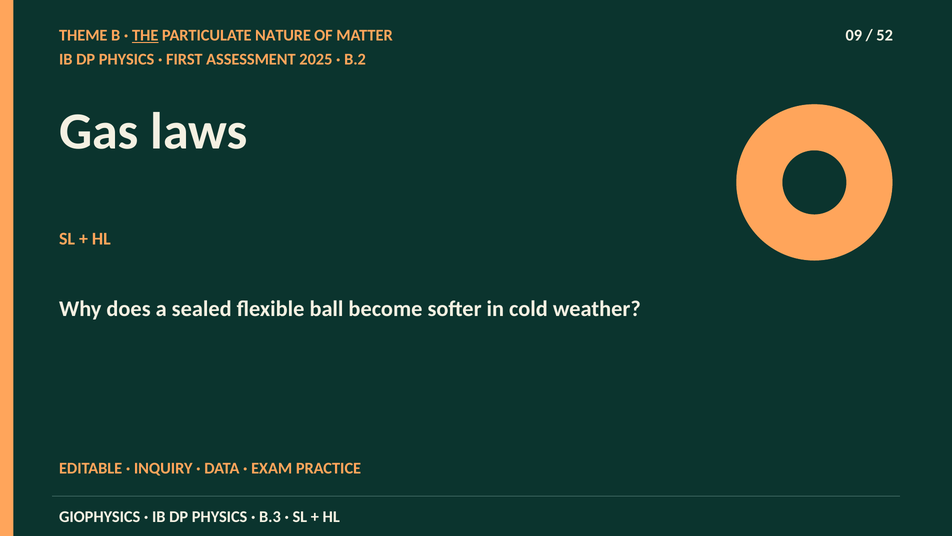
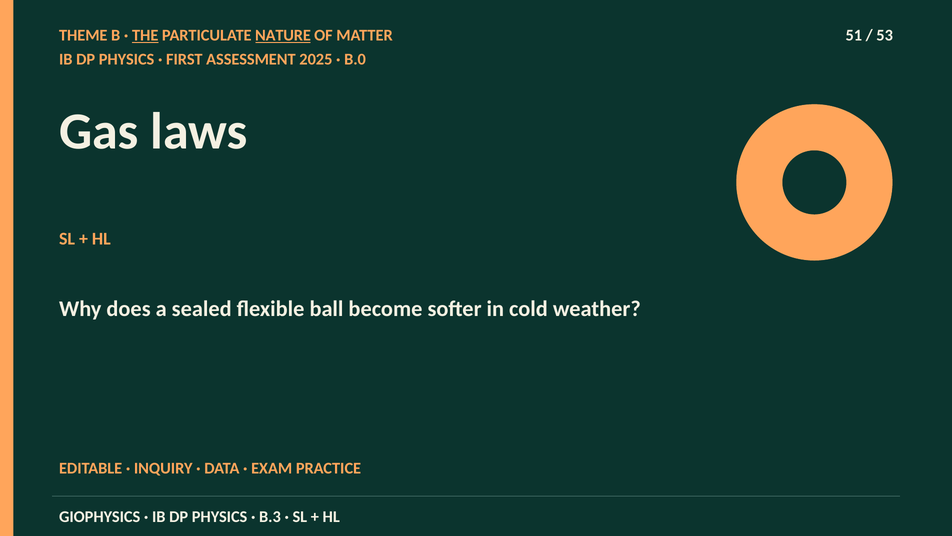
NATURE underline: none -> present (283, 35)
09: 09 -> 51 (854, 35)
52: 52 -> 53 (885, 35)
B.2: B.2 -> B.0 (355, 59)
